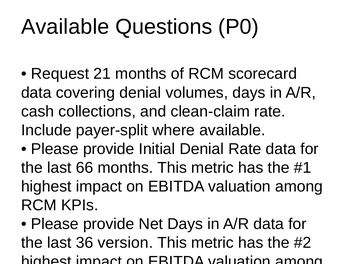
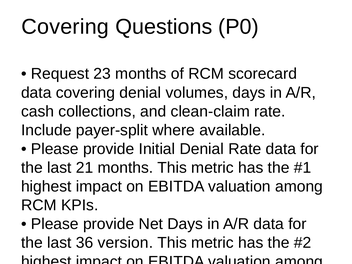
Available: Available -> Covering (65, 27)
21: 21 -> 23 (102, 74)
66: 66 -> 21 (85, 168)
